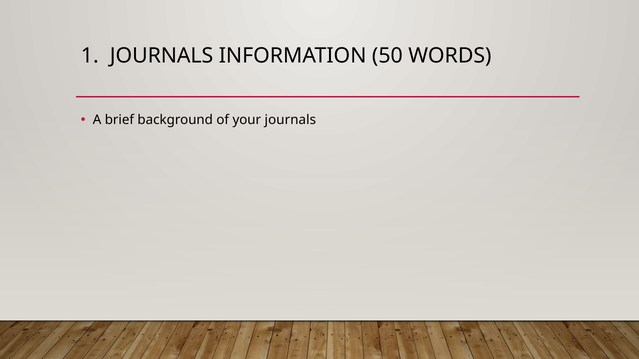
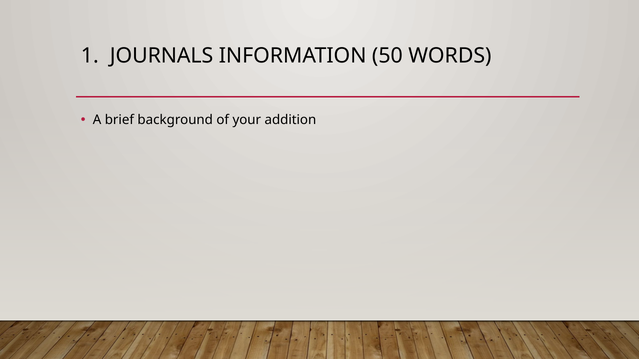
your journals: journals -> addition (290, 120)
